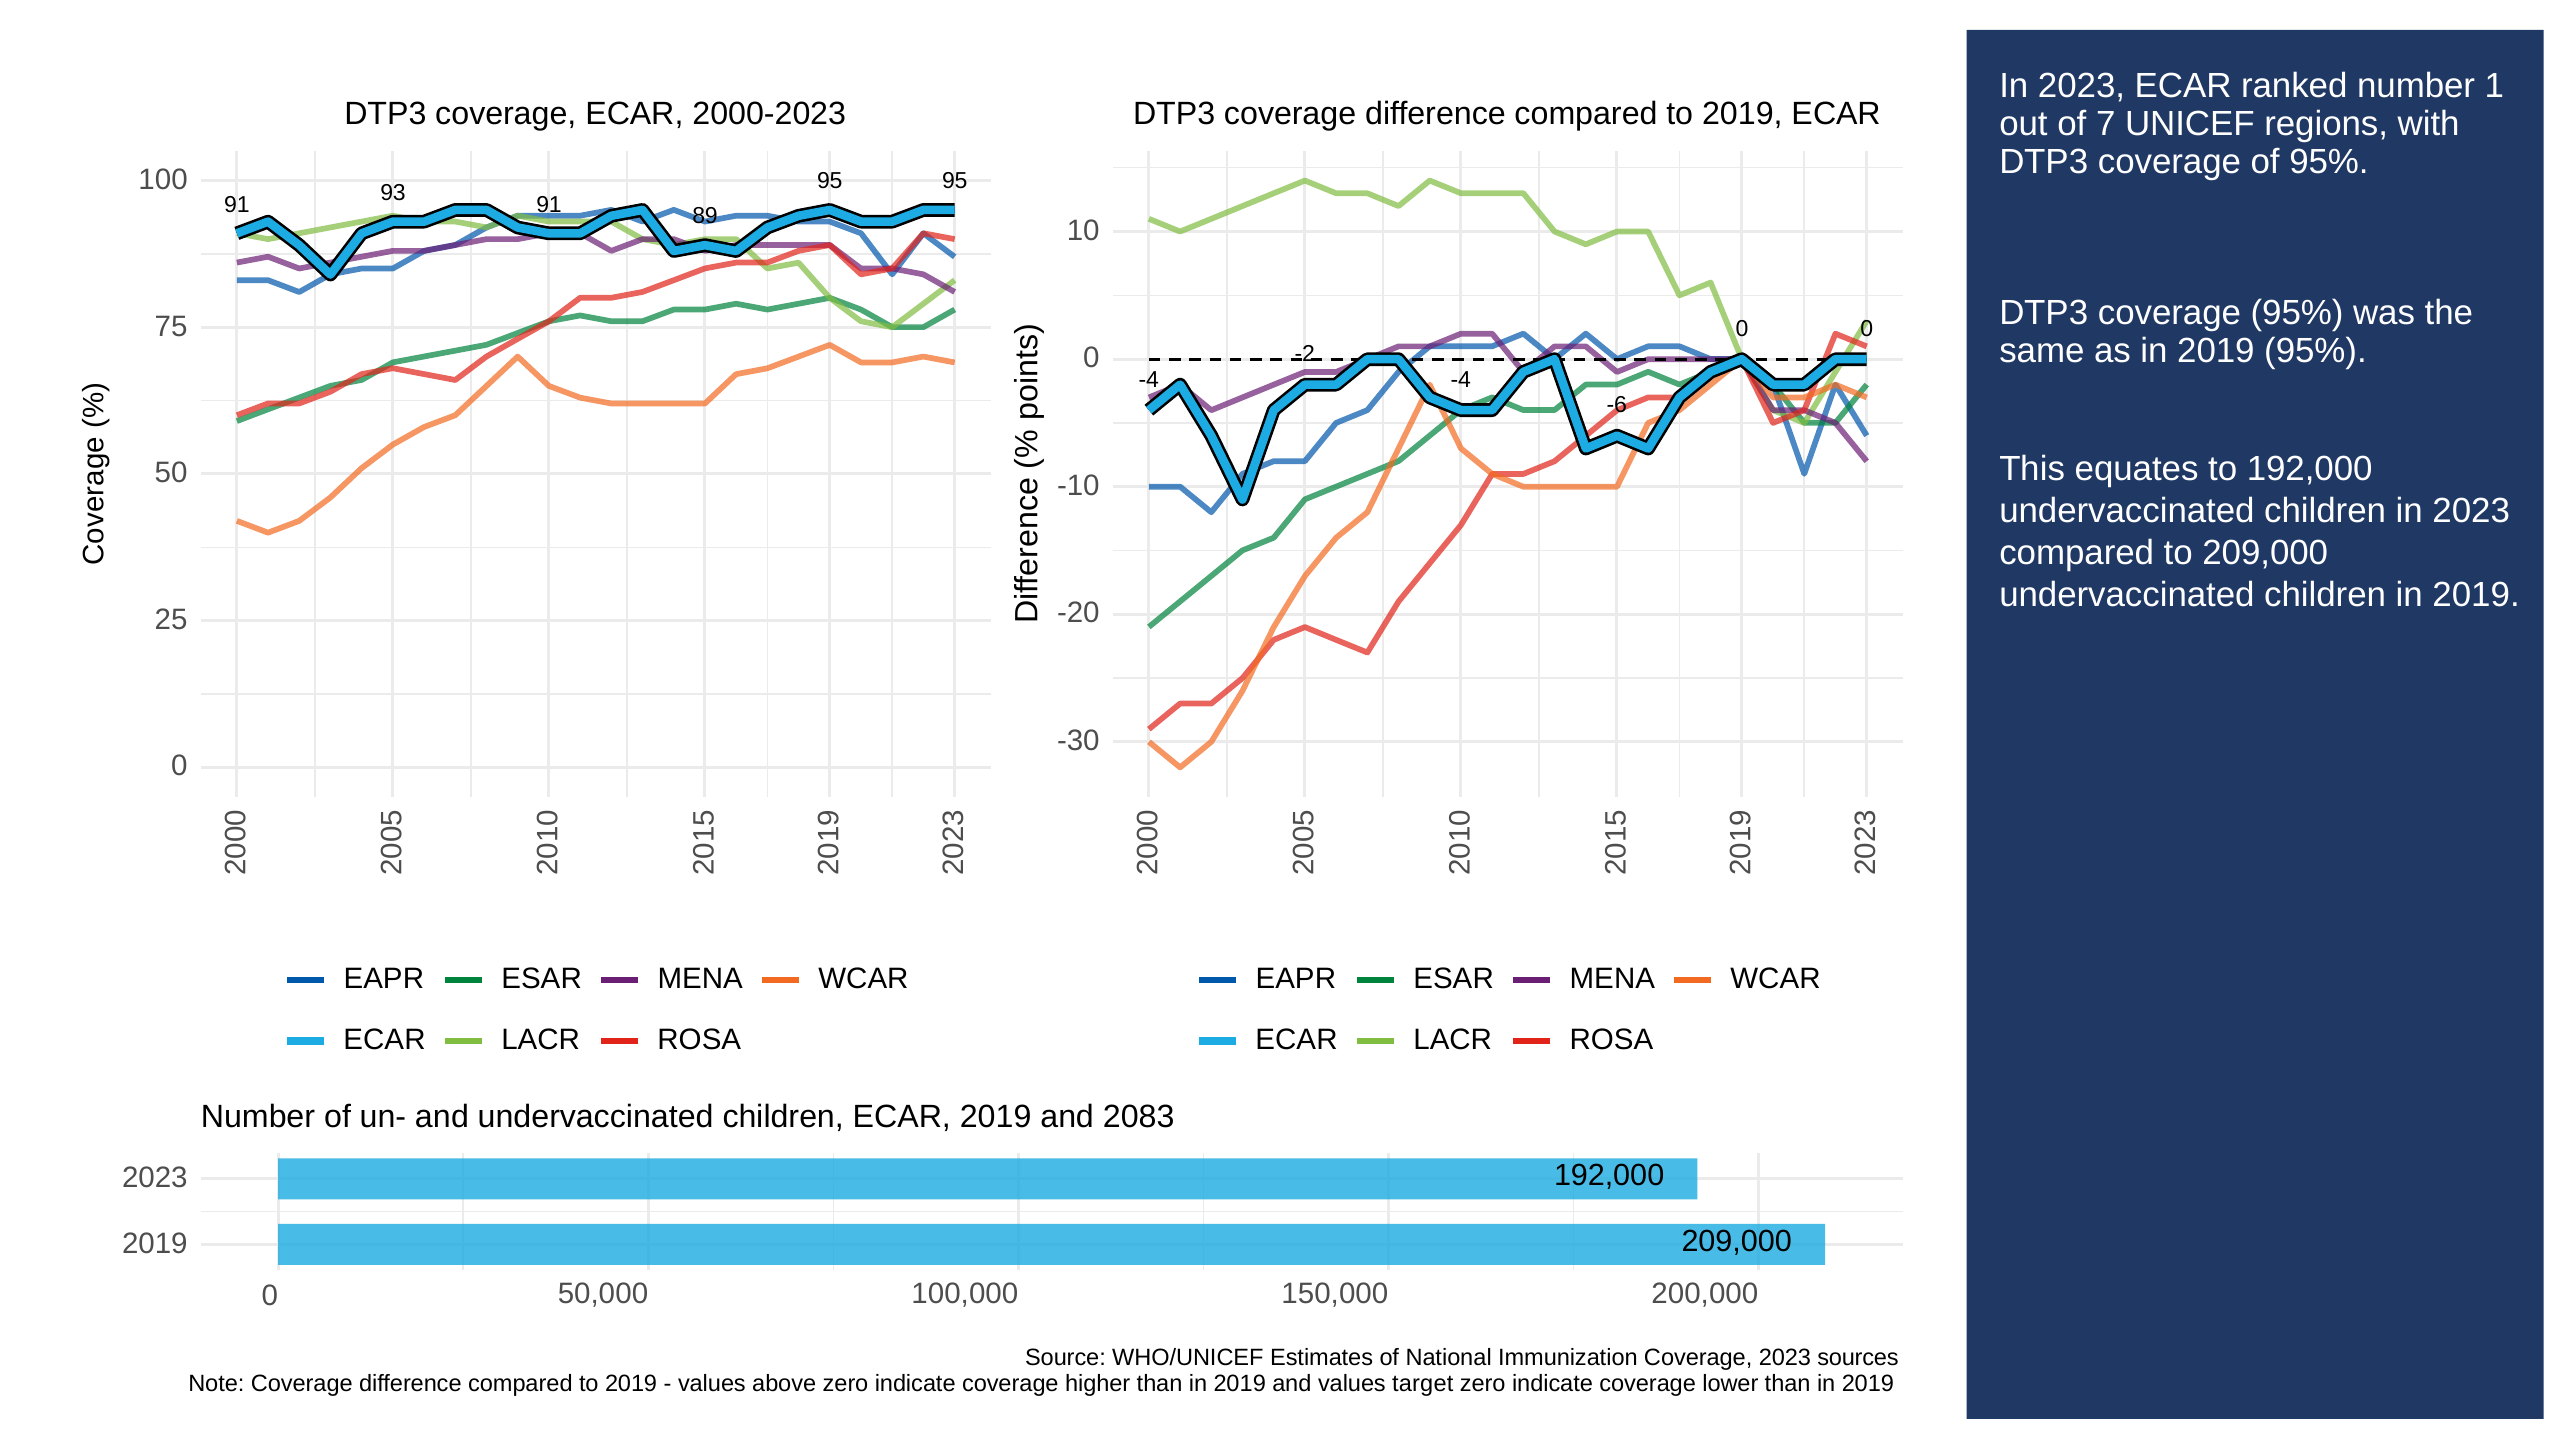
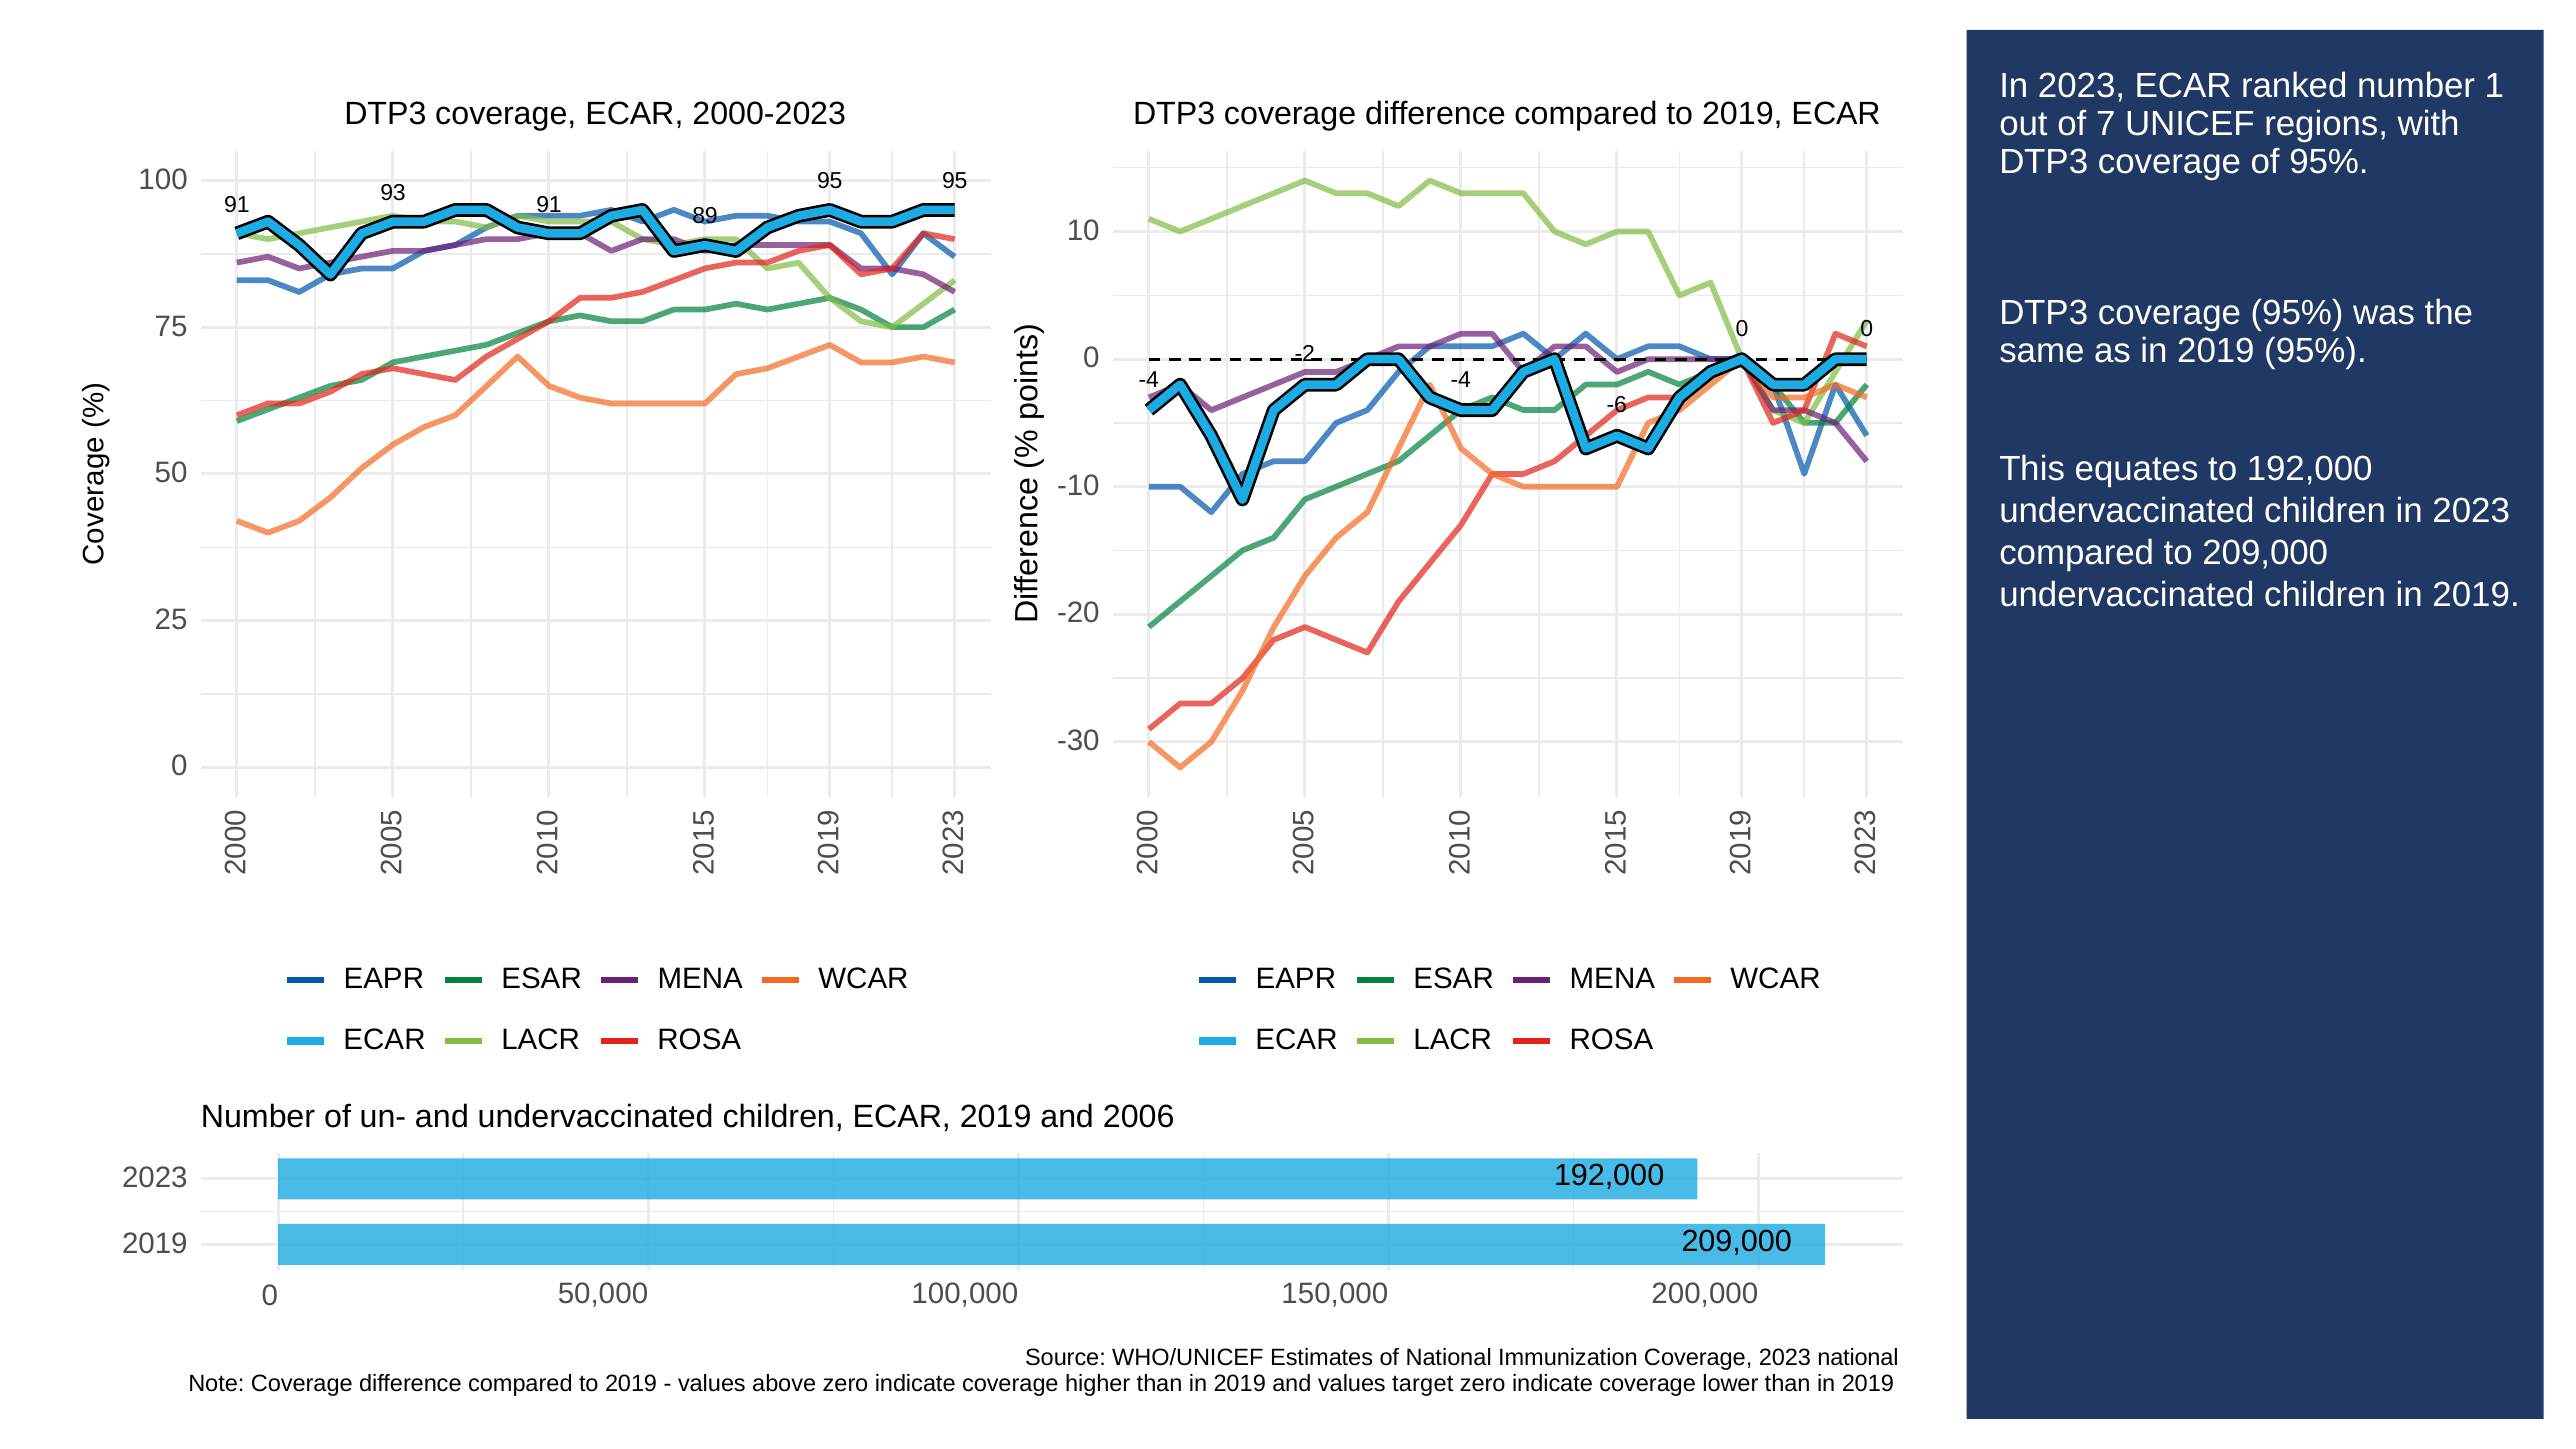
2083: 2083 -> 2006 (1139, 1116)
2023 sources: sources -> national (1858, 1358)
